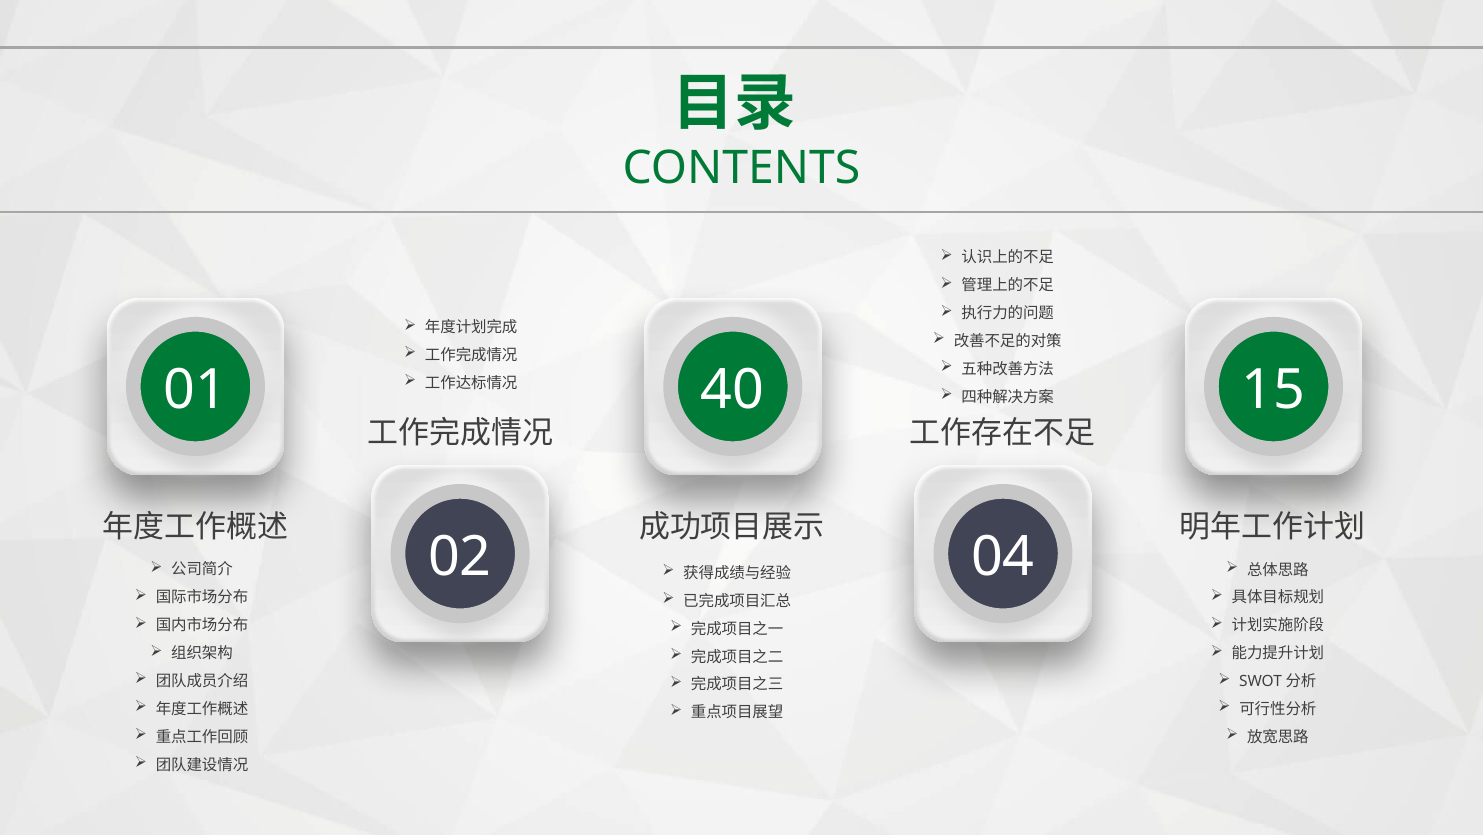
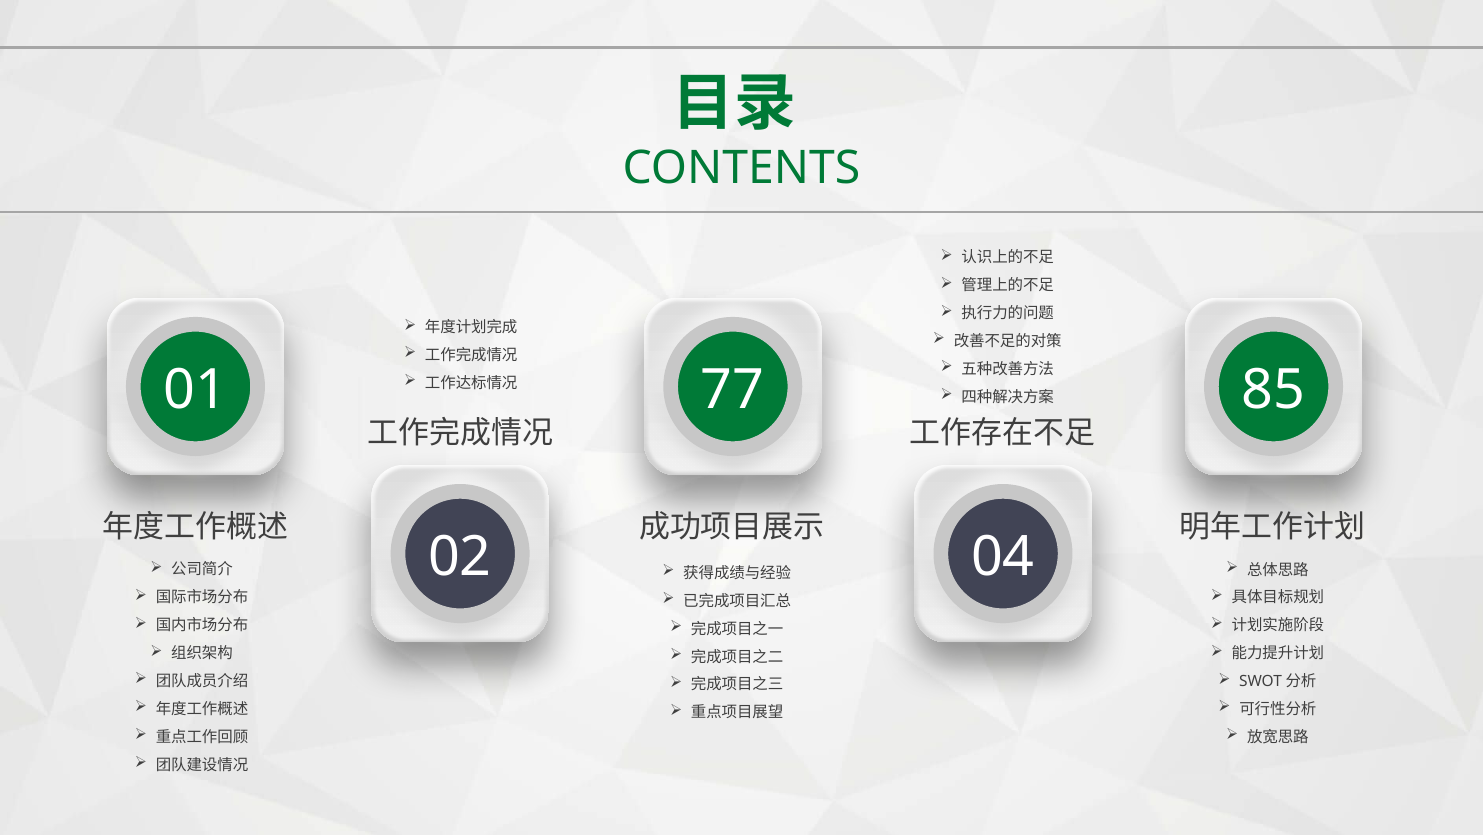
40: 40 -> 77 (733, 390)
15: 15 -> 85 (1273, 390)
